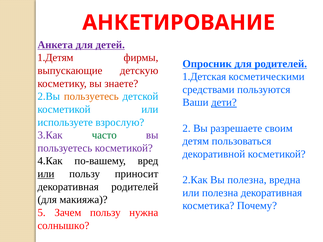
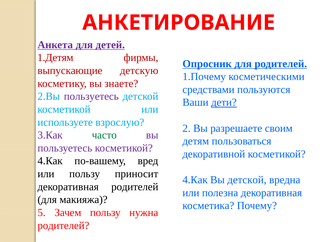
1.Детская: 1.Детская -> 1.Почему (204, 77)
пользуетесь colour: orange -> purple (91, 96)
или underline: present -> none (46, 174)
2.Как: 2.Как -> 4.Как (195, 180)
Вы полезна: полезна -> детской (247, 180)
солнышко: солнышко -> родителей (63, 226)
